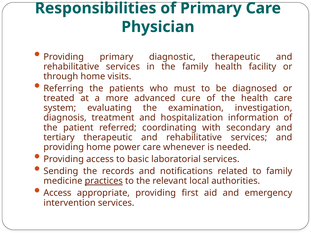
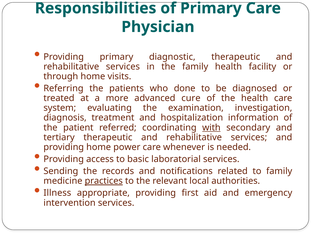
must: must -> done (185, 88)
with underline: none -> present (211, 128)
Access: Access -> Illness (57, 193)
